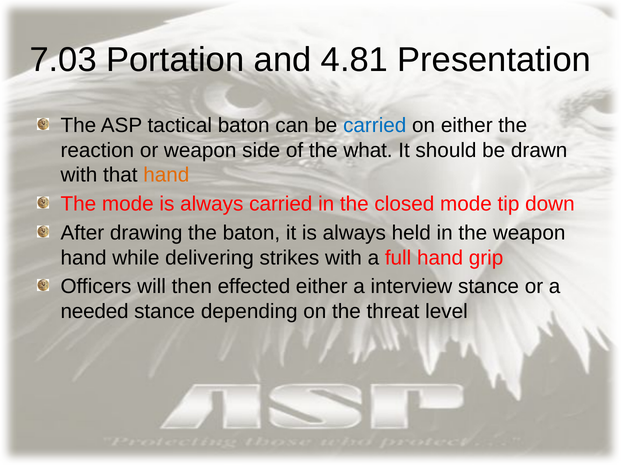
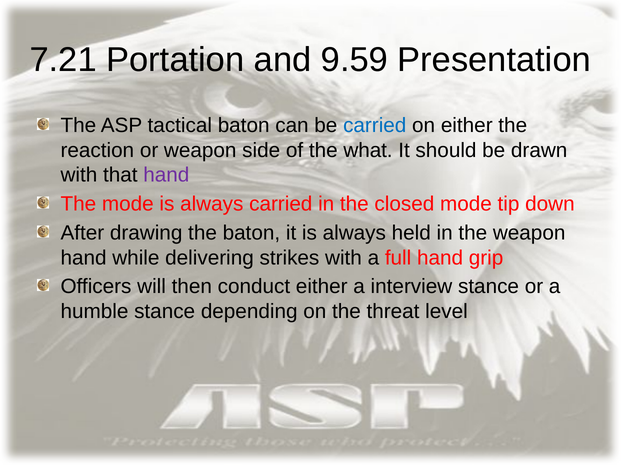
7.03: 7.03 -> 7.21 (63, 60)
4.81: 4.81 -> 9.59 (354, 60)
hand colour: orange -> purple (166, 175)
effected: effected -> conduct (254, 287)
needed: needed -> humble (94, 312)
